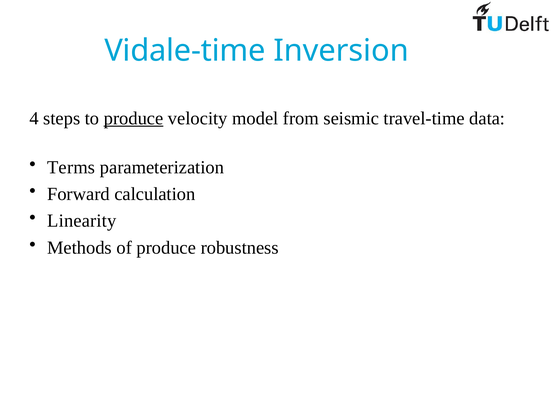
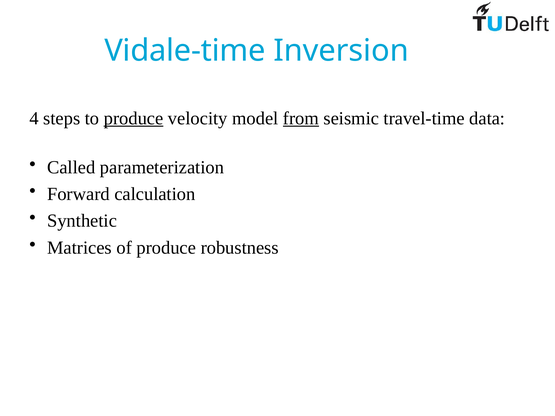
from underline: none -> present (301, 118)
Terms: Terms -> Called (71, 167)
Linearity: Linearity -> Synthetic (82, 221)
Methods: Methods -> Matrices (79, 248)
